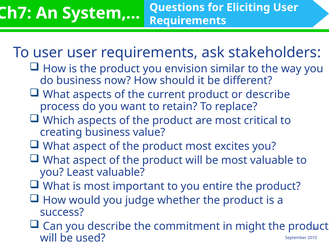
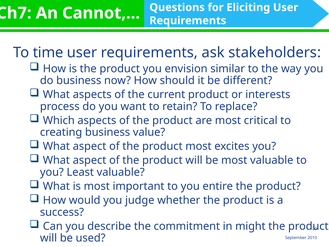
System,…: System,… -> Cannot,… (101, 13)
To user: user -> time (48, 53)
or describe: describe -> interests (268, 94)
